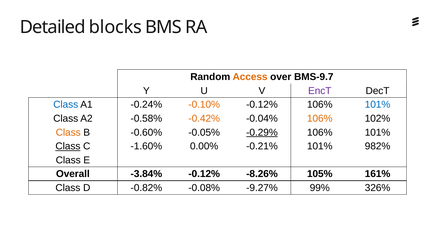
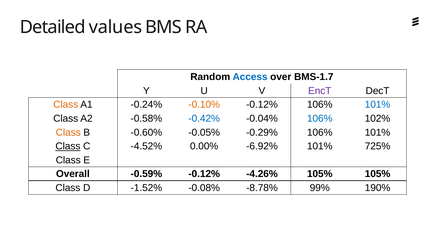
blocks: blocks -> values (115, 27)
Access colour: orange -> blue (250, 77)
BMS-9.7: BMS-9.7 -> BMS-1.7 (314, 77)
Class colour: blue -> orange (66, 105)
-0.42% colour: orange -> blue (204, 119)
106% colour: orange -> blue (320, 119)
-0.29% underline: present -> none (262, 133)
-1.60%: -1.60% -> -4.52% (146, 146)
-0.21%: -0.21% -> -6.92% (262, 146)
982%: 982% -> 725% (378, 146)
-3.84%: -3.84% -> -0.59% (146, 174)
-8.26%: -8.26% -> -4.26% (262, 174)
105% 161%: 161% -> 105% (378, 174)
-0.82%: -0.82% -> -1.52% (146, 188)
-9.27%: -9.27% -> -8.78% (262, 188)
326%: 326% -> 190% (378, 188)
